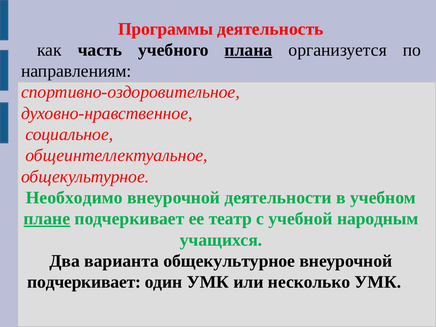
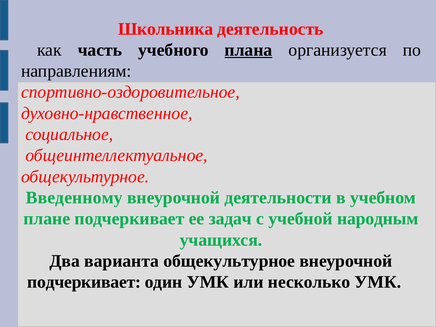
Программы: Программы -> Школьника (166, 29)
Необходимо: Необходимо -> Введенному (74, 198)
плане underline: present -> none (47, 219)
театр: театр -> задач (230, 219)
